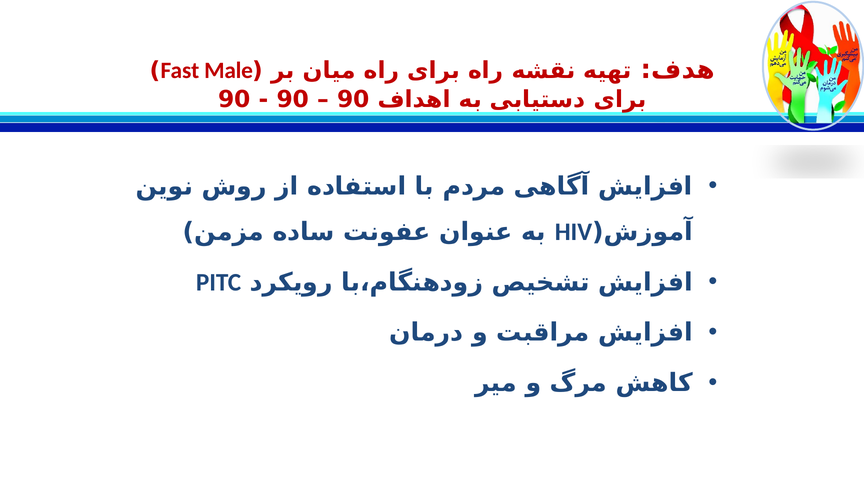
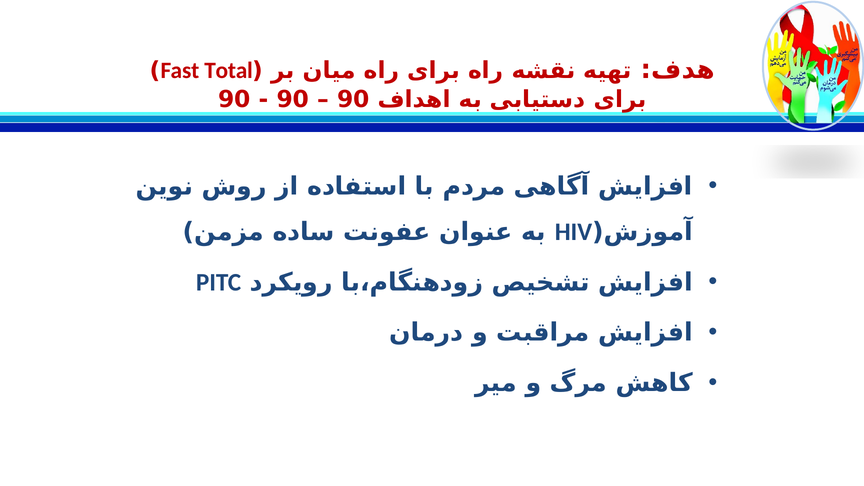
Male: Male -> Total (229, 71)
